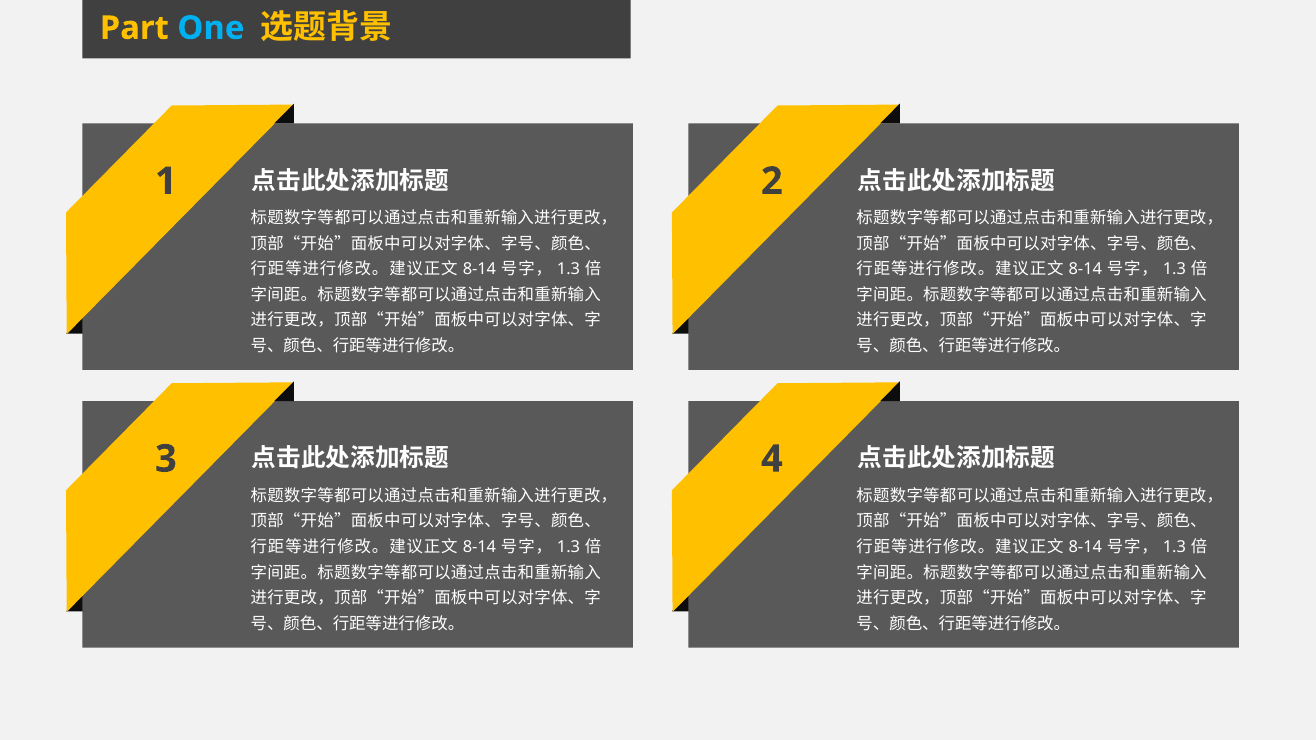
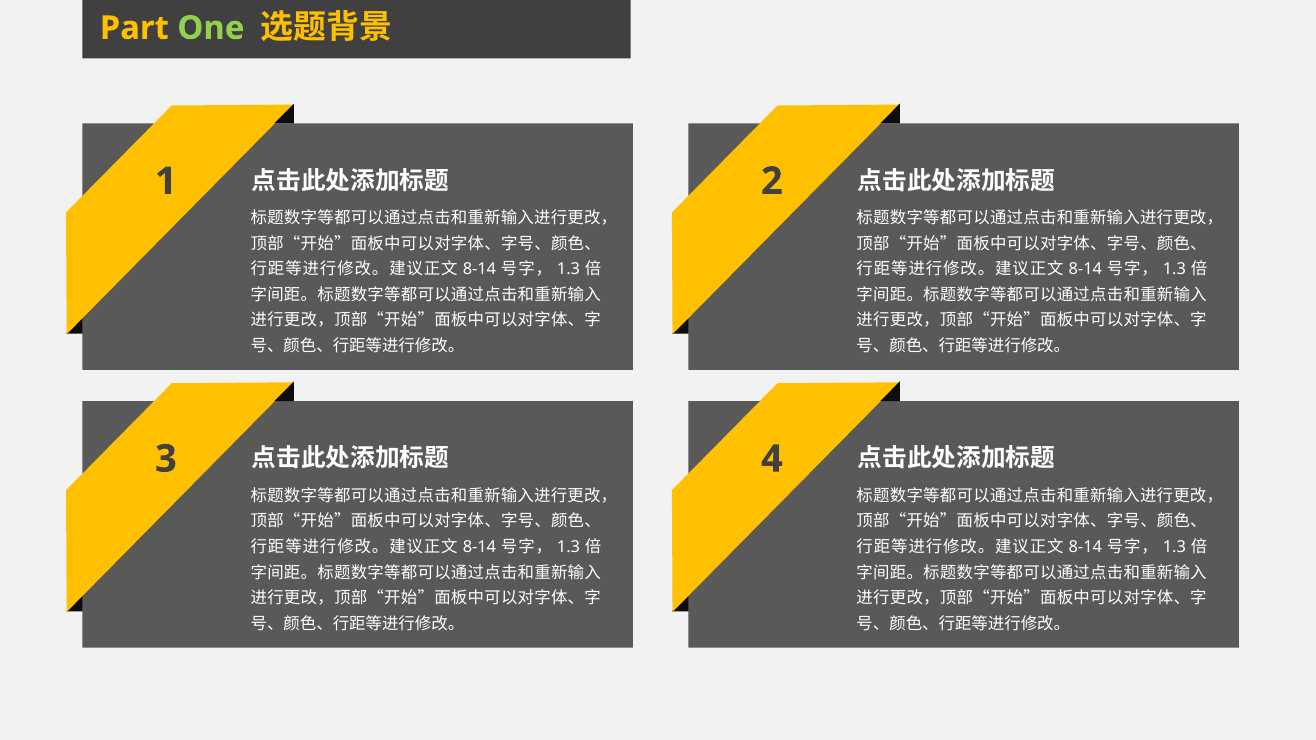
One colour: light blue -> light green (211, 28)
